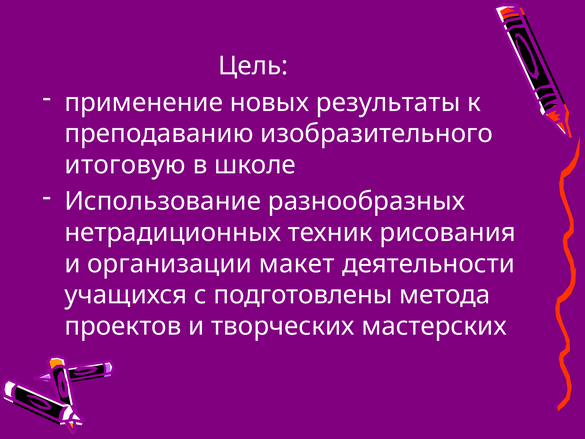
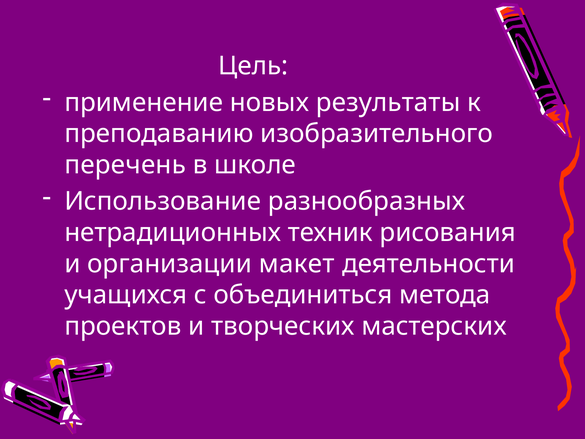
итоговую: итоговую -> перечень (125, 165)
подготовлены: подготовлены -> объединиться (303, 295)
